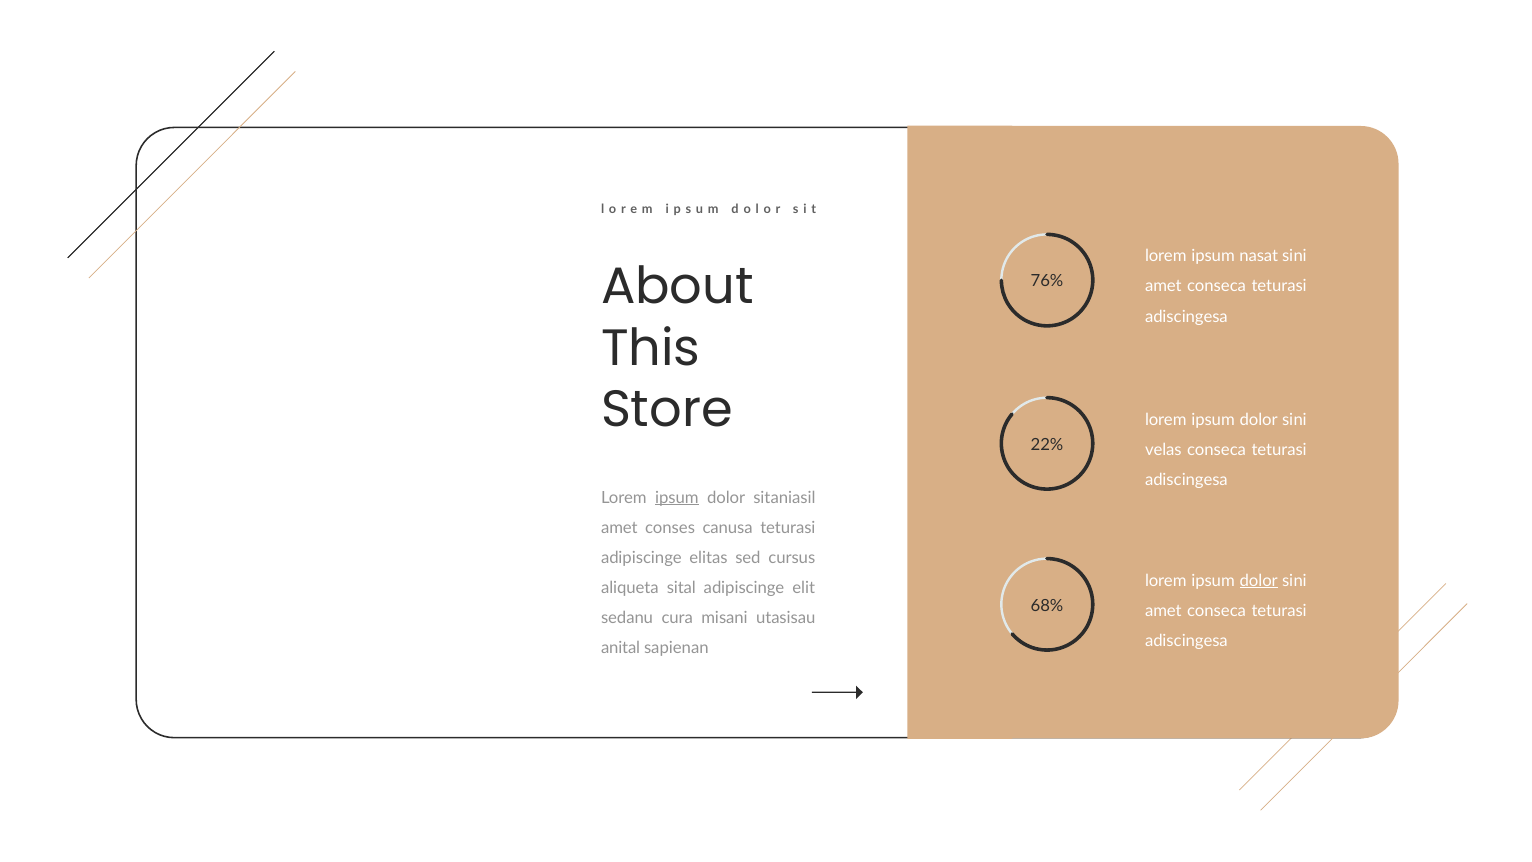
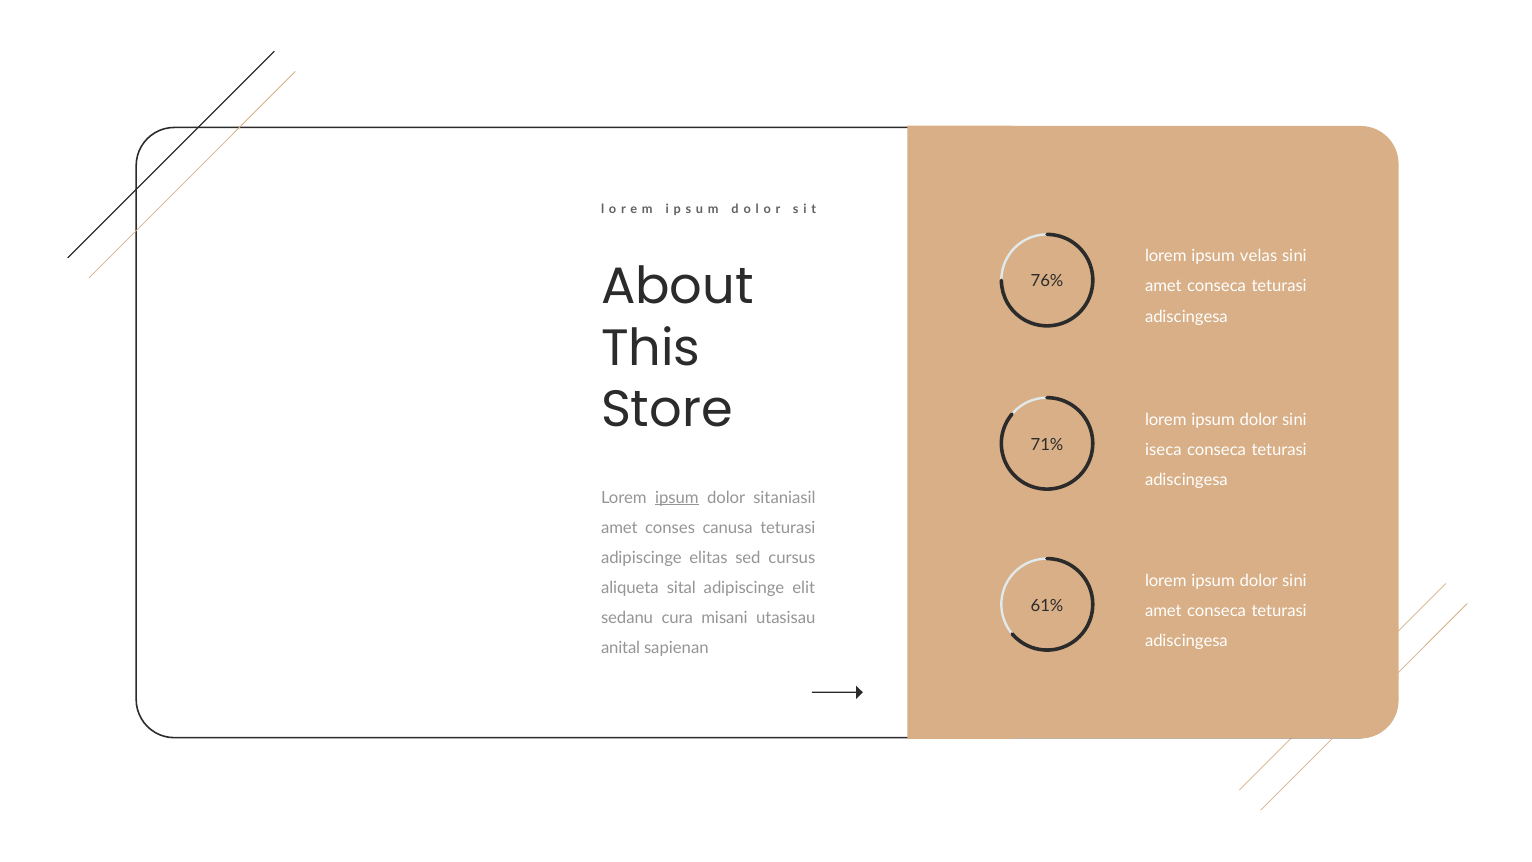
nasat: nasat -> velas (1259, 256)
22%: 22% -> 71% (1047, 444)
velas: velas -> iseca (1163, 450)
dolor underline: present -> none (1259, 580)
68%: 68% -> 61% (1047, 605)
